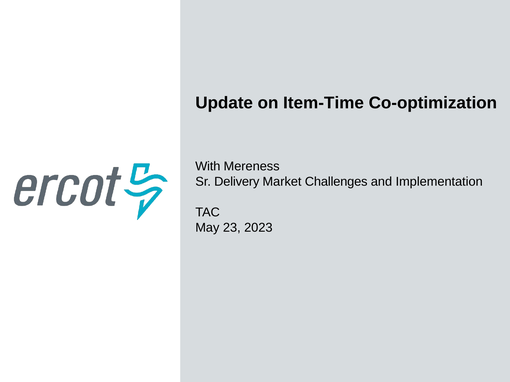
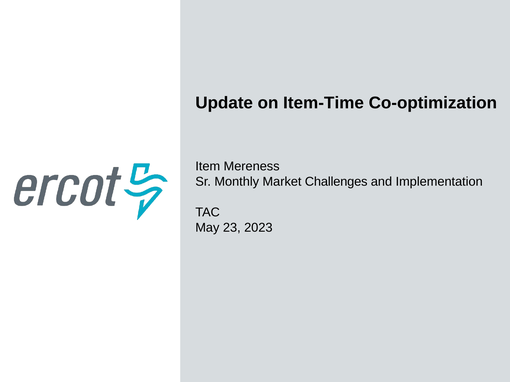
With: With -> Item (208, 167)
Delivery: Delivery -> Monthly (237, 182)
